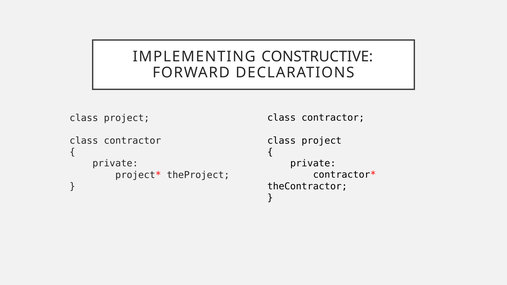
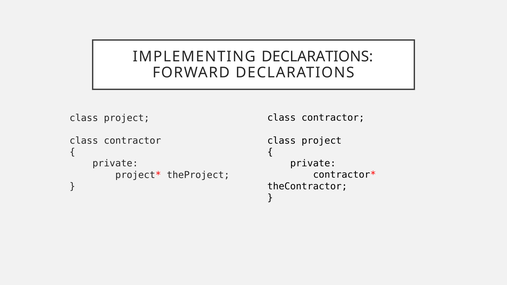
IMPLEMENTING CONSTRUCTIVE: CONSTRUCTIVE -> DECLARATIONS (317, 57)
